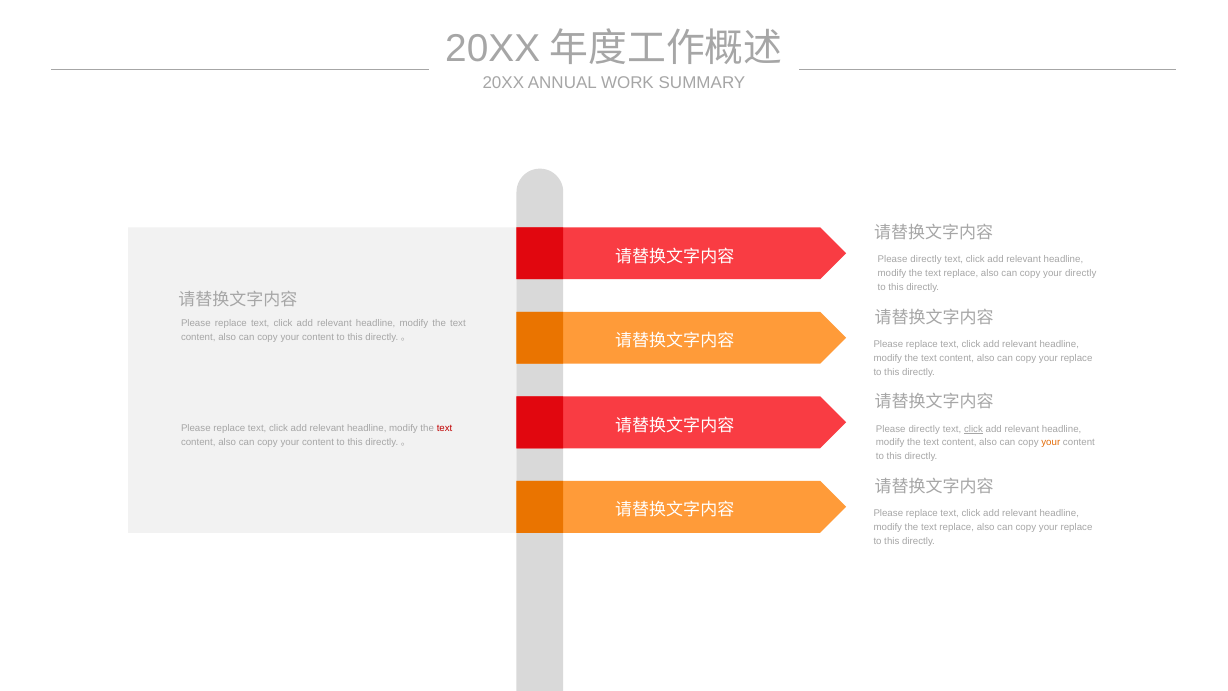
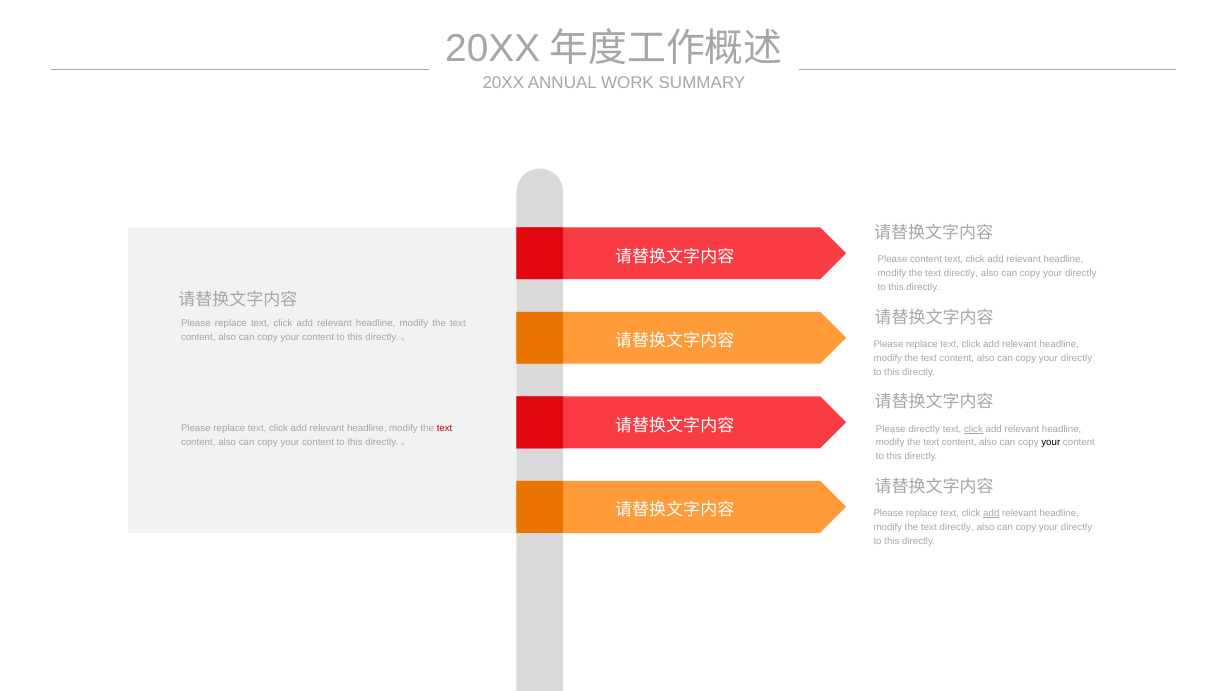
directly: directly -> content (926, 260)
replace: replace -> directly (961, 274)
replace: replace -> directly (1076, 358)
your colour: orange -> black (1051, 443)
add underline: none -> present (991, 513)
replace: replace -> directly (957, 527)
replace: replace -> directly (1076, 527)
